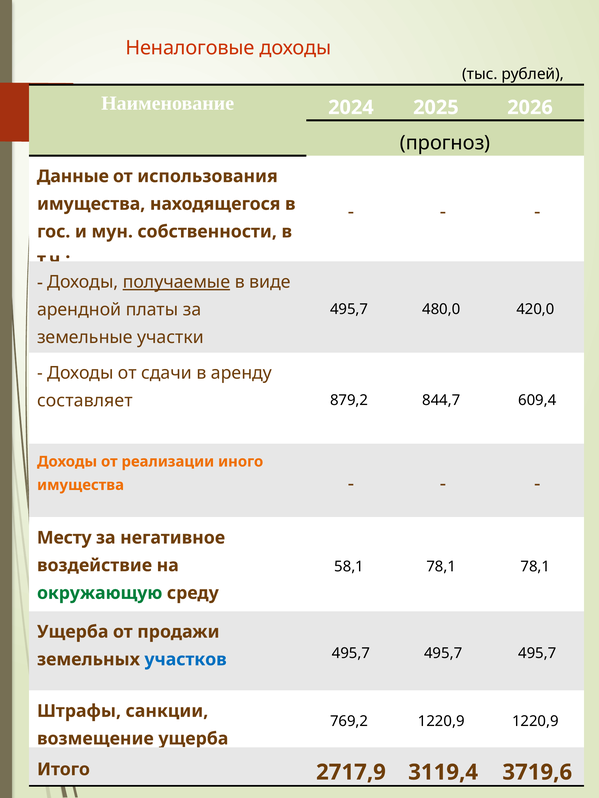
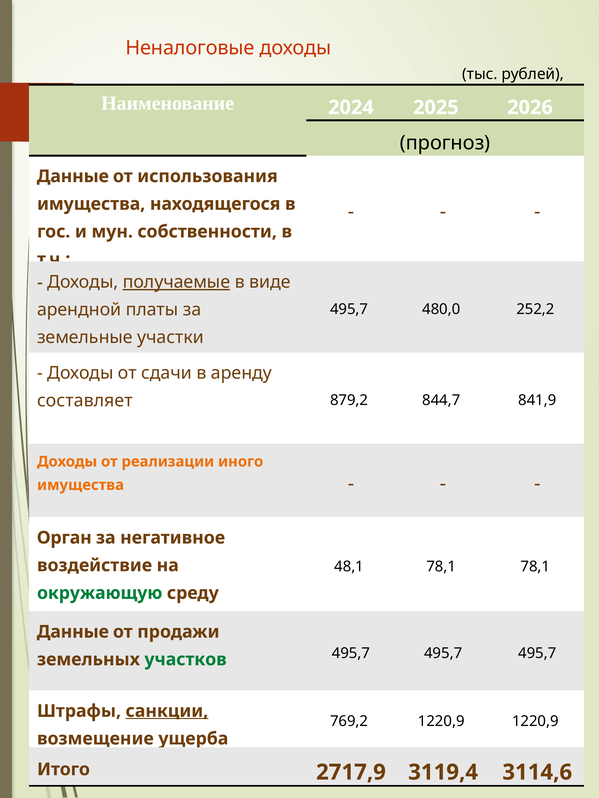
420,0: 420,0 -> 252,2 (535, 310)
609,4: 609,4 -> 841,9 (537, 401)
Месту: Месту -> Орган (64, 538)
58,1: 58,1 -> 48,1 (349, 567)
Ущерба: Ущерба -> Данные (73, 632)
участков colour: blue -> green (186, 660)
санкции underline: none -> present (167, 712)
3719,6: 3719,6 -> 3114,6 (537, 773)
